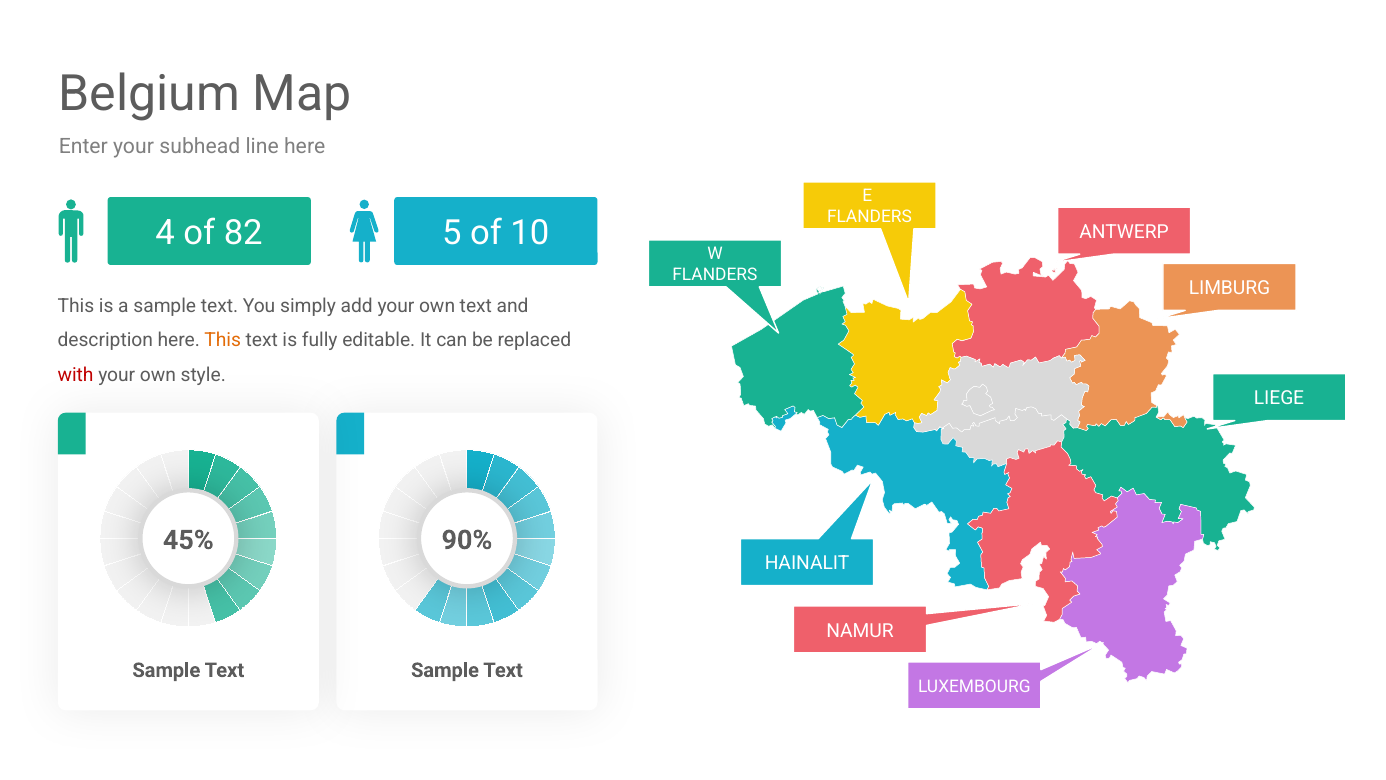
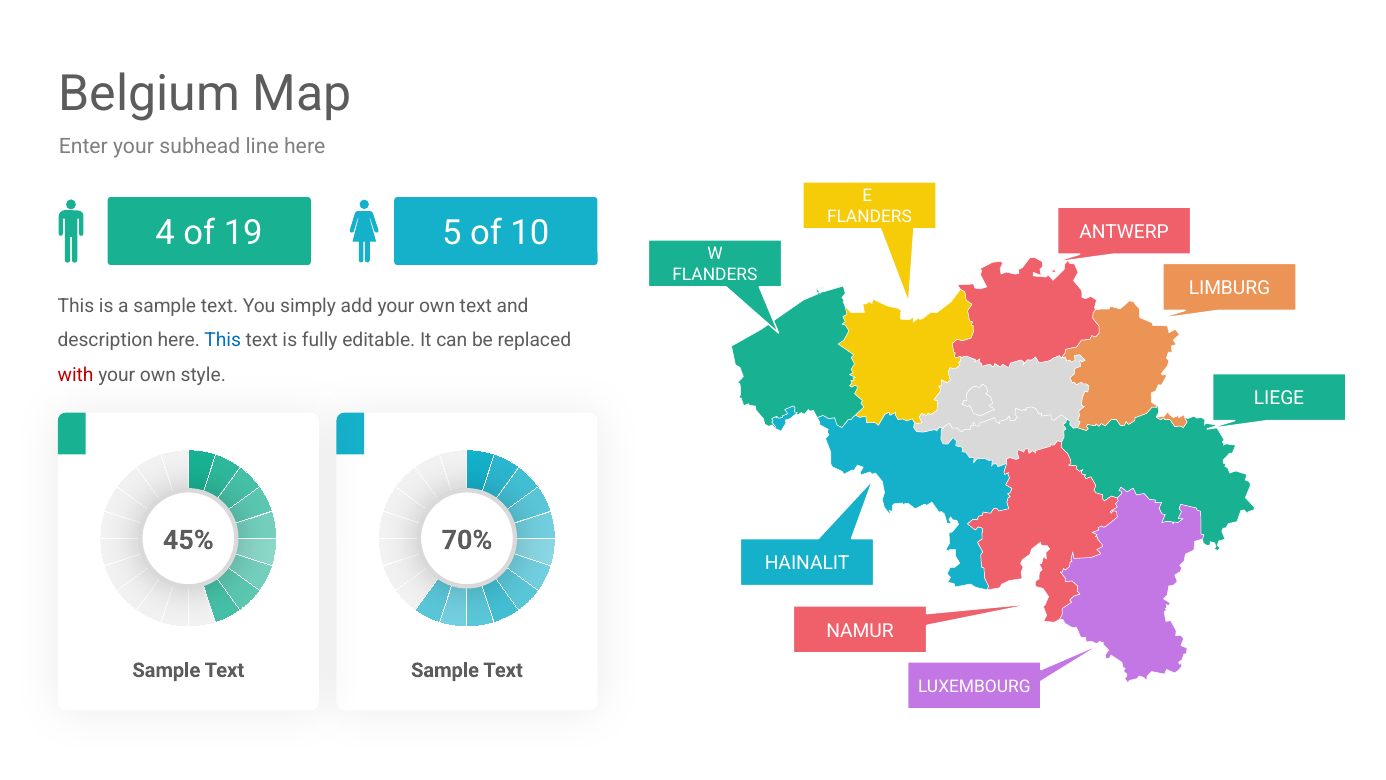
82: 82 -> 19 (243, 233)
This colour: orange -> blue (223, 340)
90%: 90% -> 70% (467, 540)
